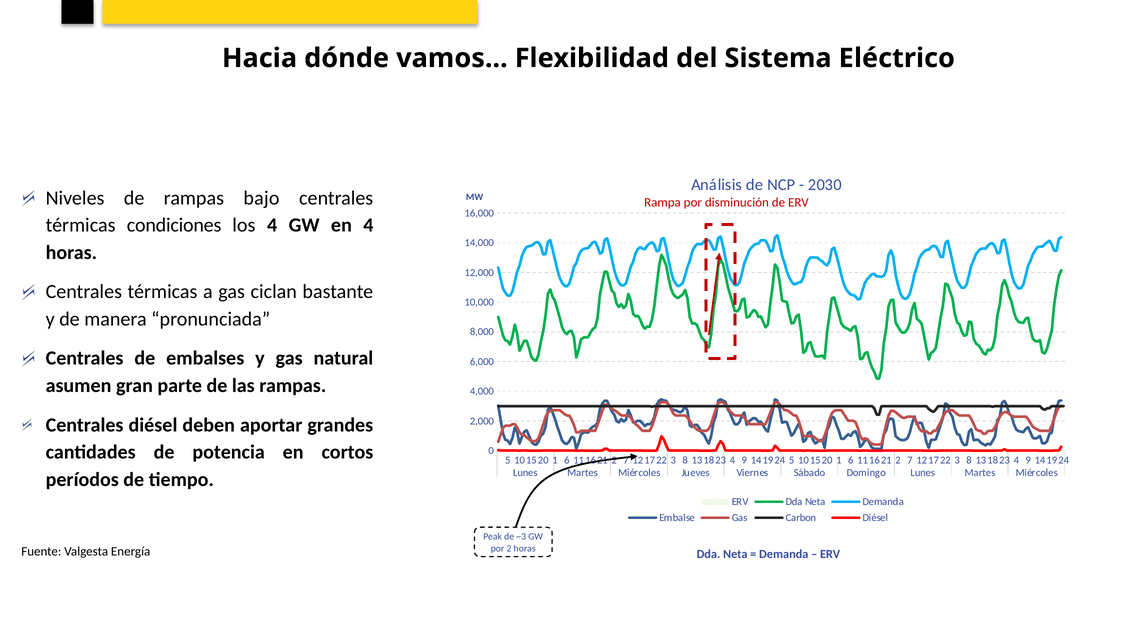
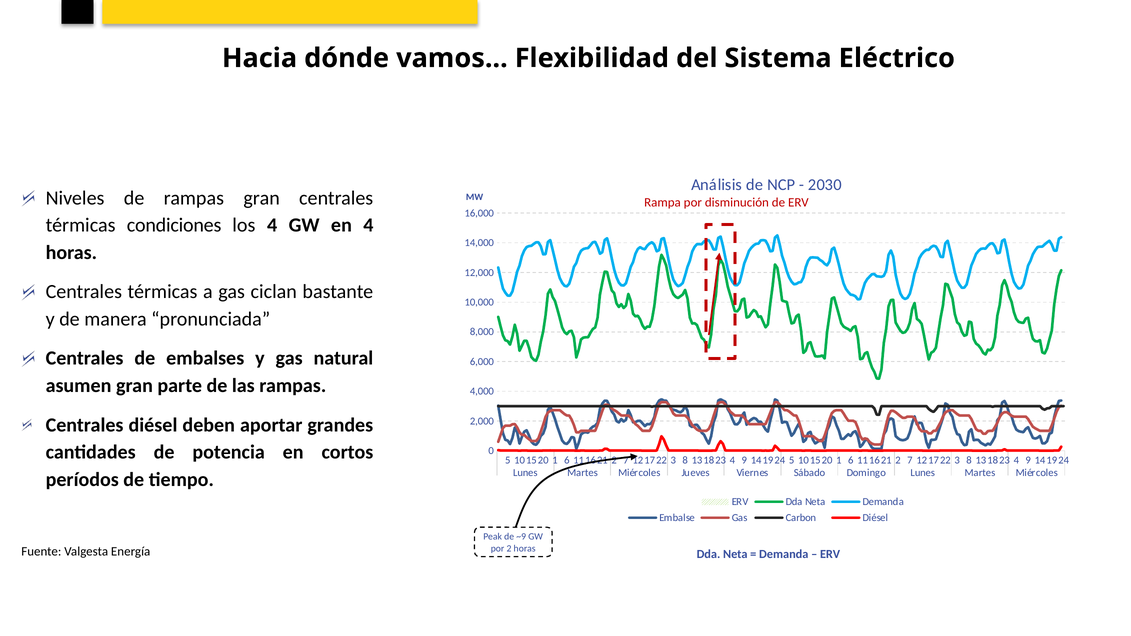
rampas bajo: bajo -> gran (262, 198)
~3: ~3 -> ~9 (521, 537)
